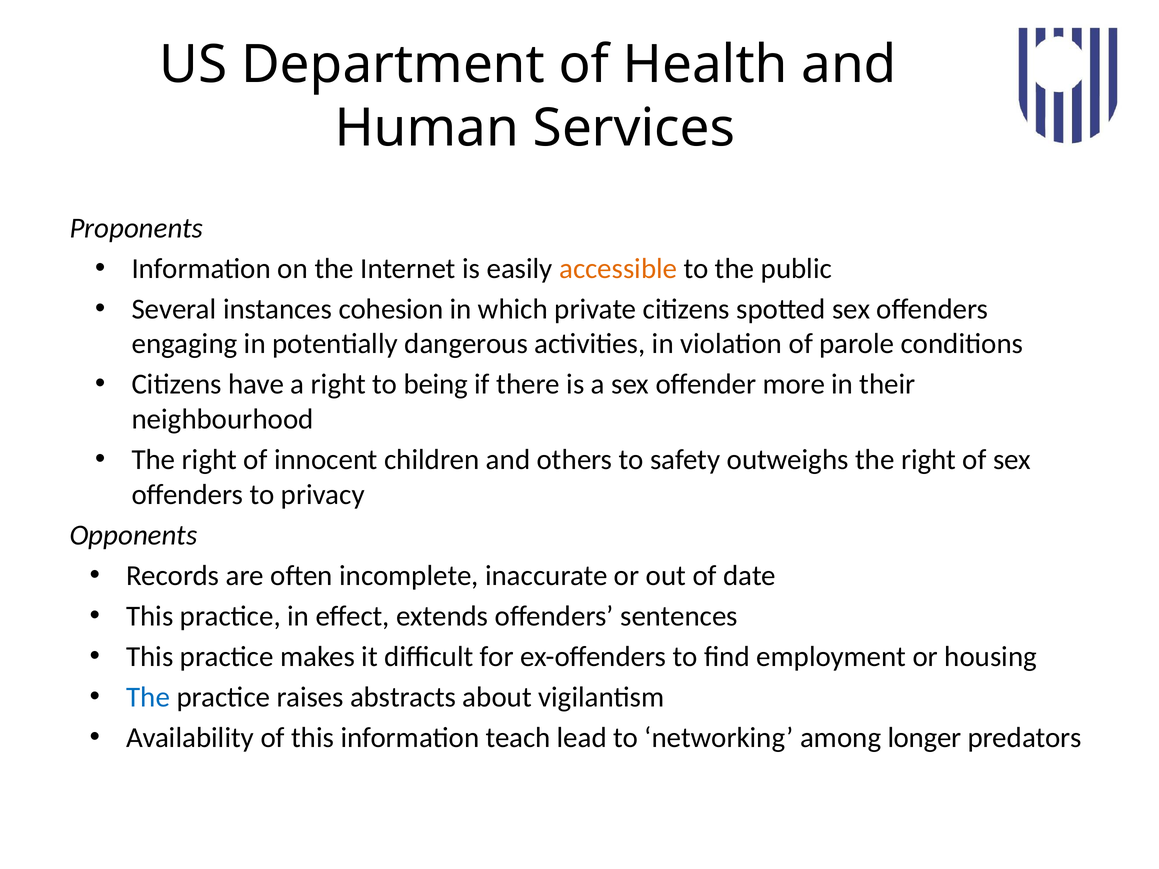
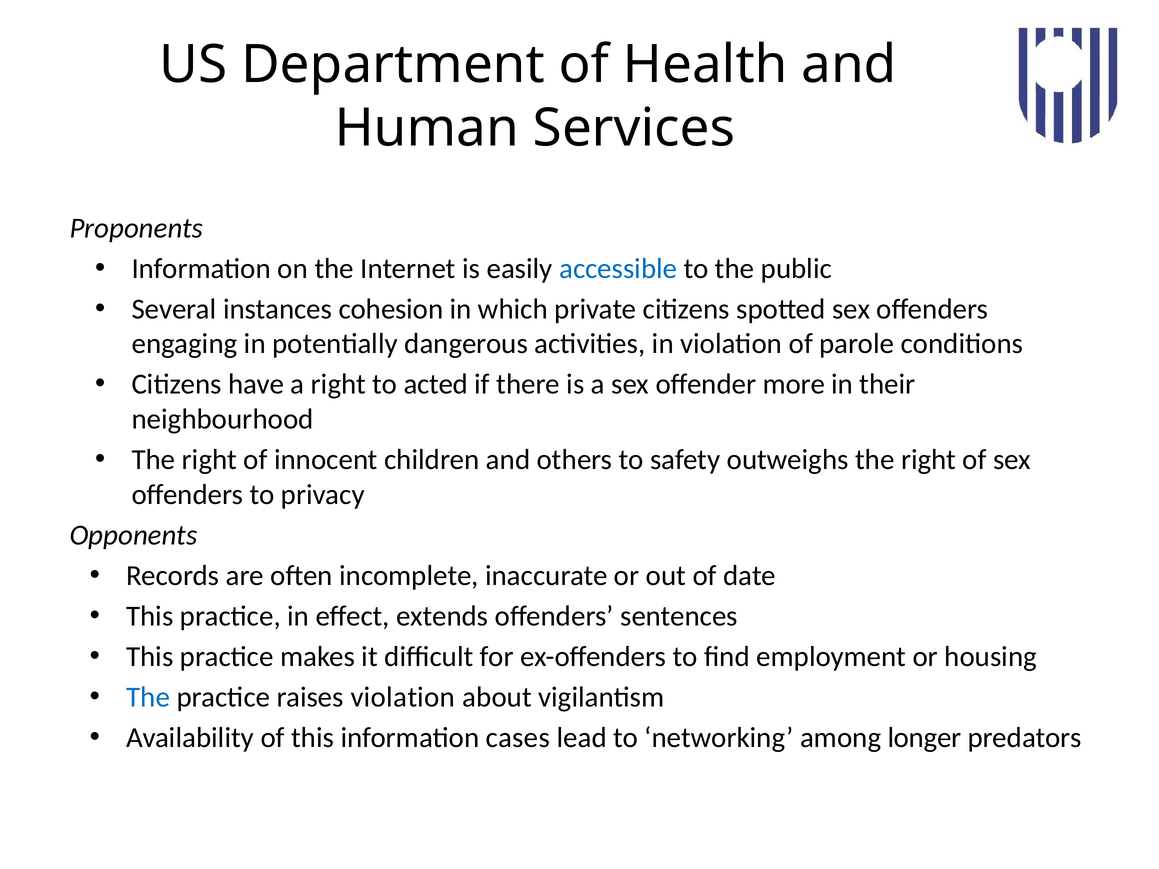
accessible colour: orange -> blue (618, 269)
being: being -> acted (436, 384)
raises abstracts: abstracts -> violation (403, 697)
teach: teach -> cases (518, 738)
